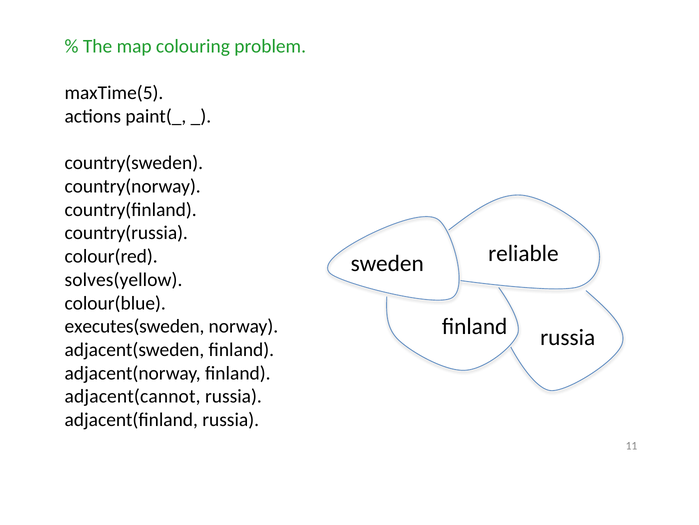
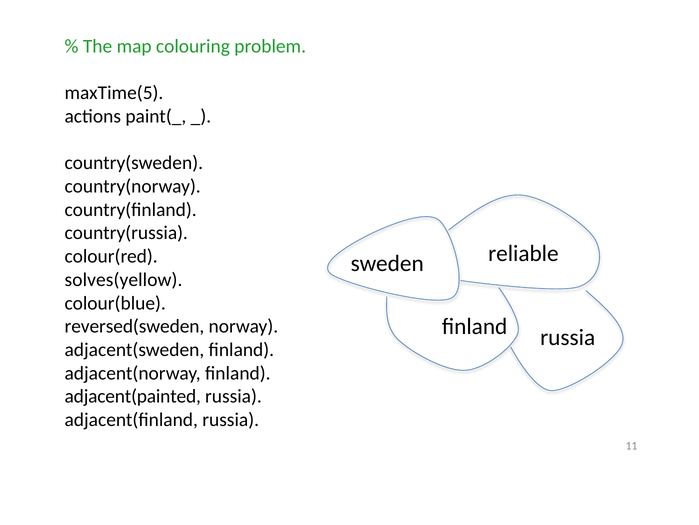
executes(sweden: executes(sweden -> reversed(sweden (134, 326)
adjacent(cannot: adjacent(cannot -> adjacent(painted (133, 396)
